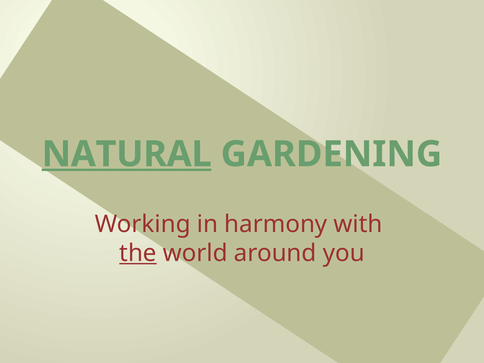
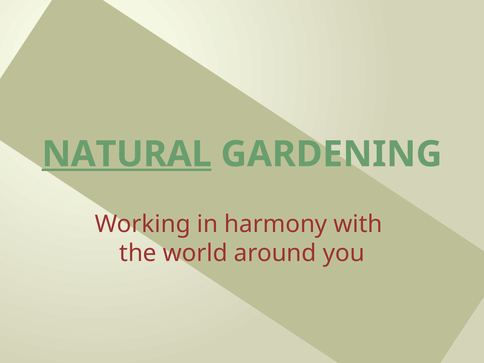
the underline: present -> none (138, 253)
